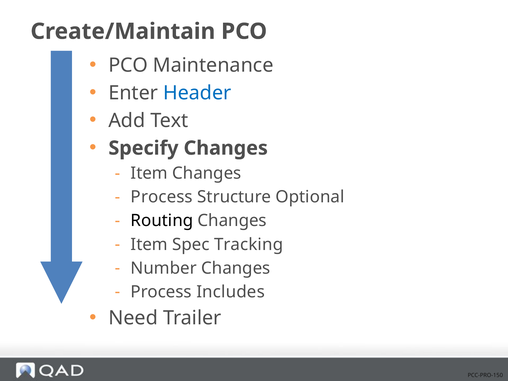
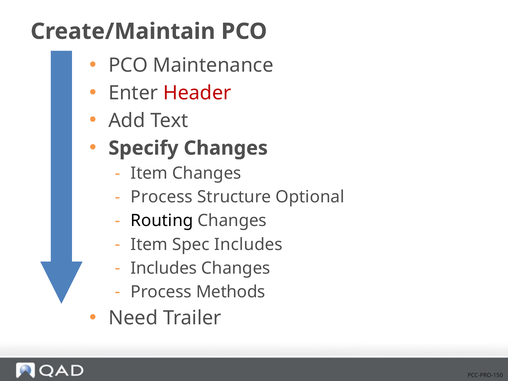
Header colour: blue -> red (197, 93)
Spec Tracking: Tracking -> Includes (249, 244)
Number: Number -> Includes (164, 268)
Includes: Includes -> Methods (231, 292)
